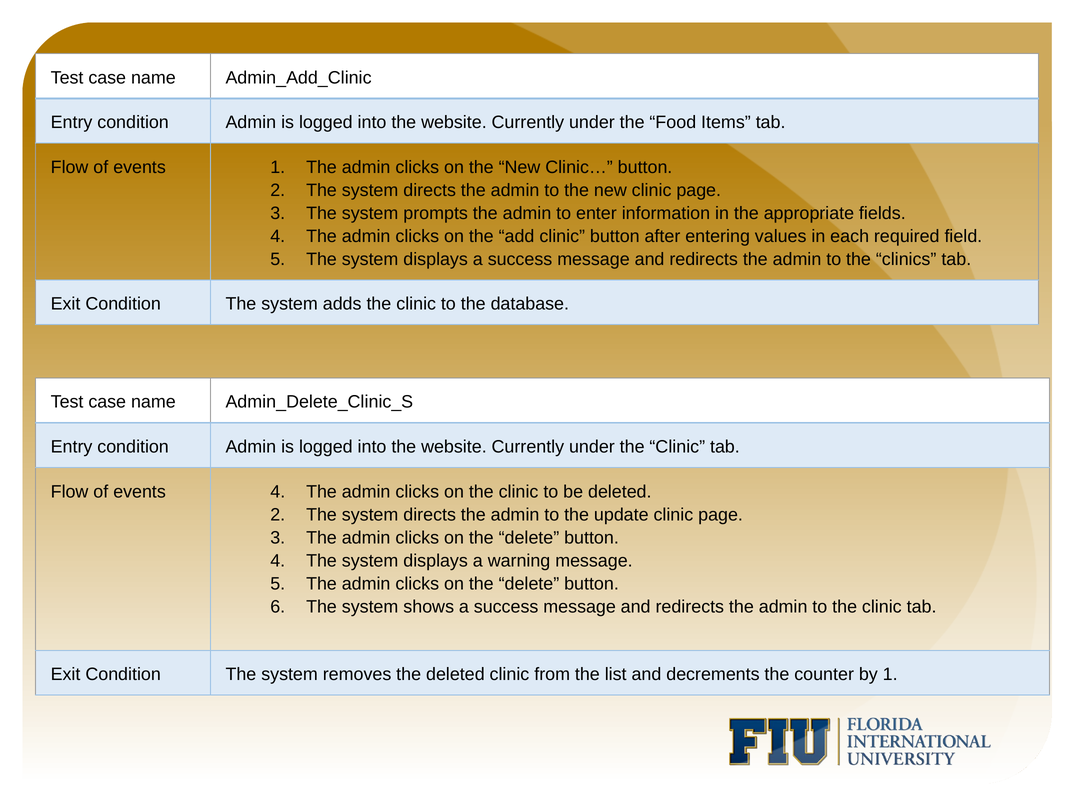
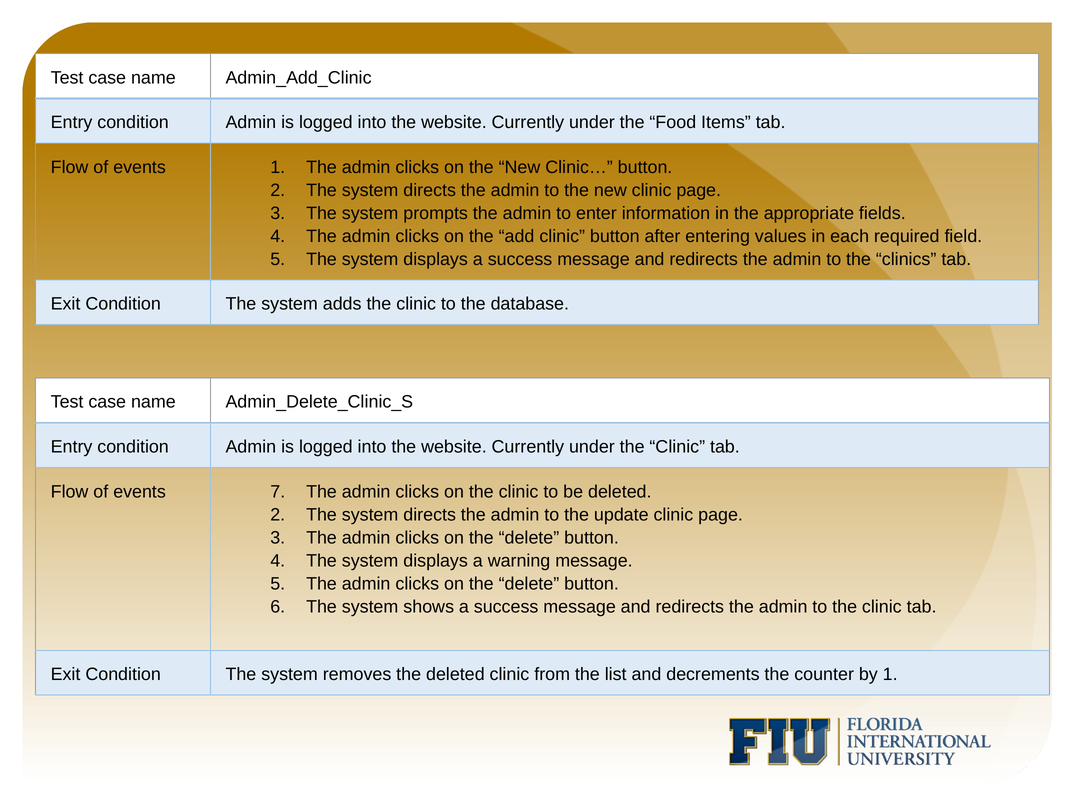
events 4: 4 -> 7 (278, 491)
